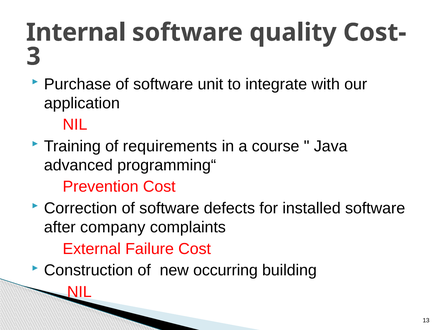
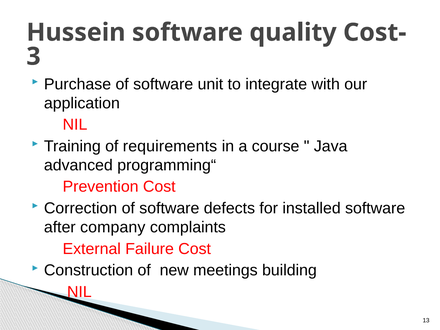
Internal: Internal -> Hussein (76, 32)
occurring: occurring -> meetings (225, 270)
